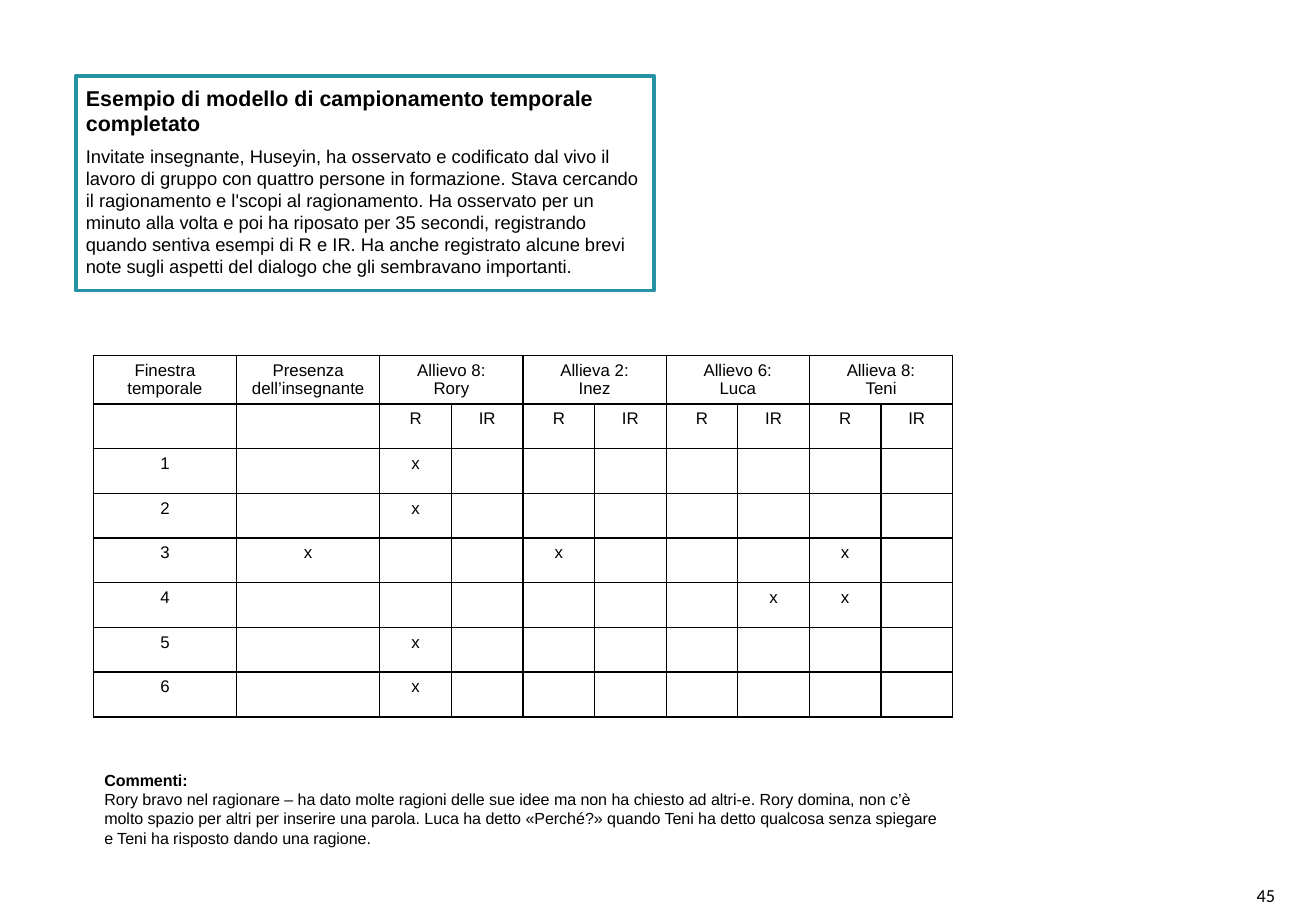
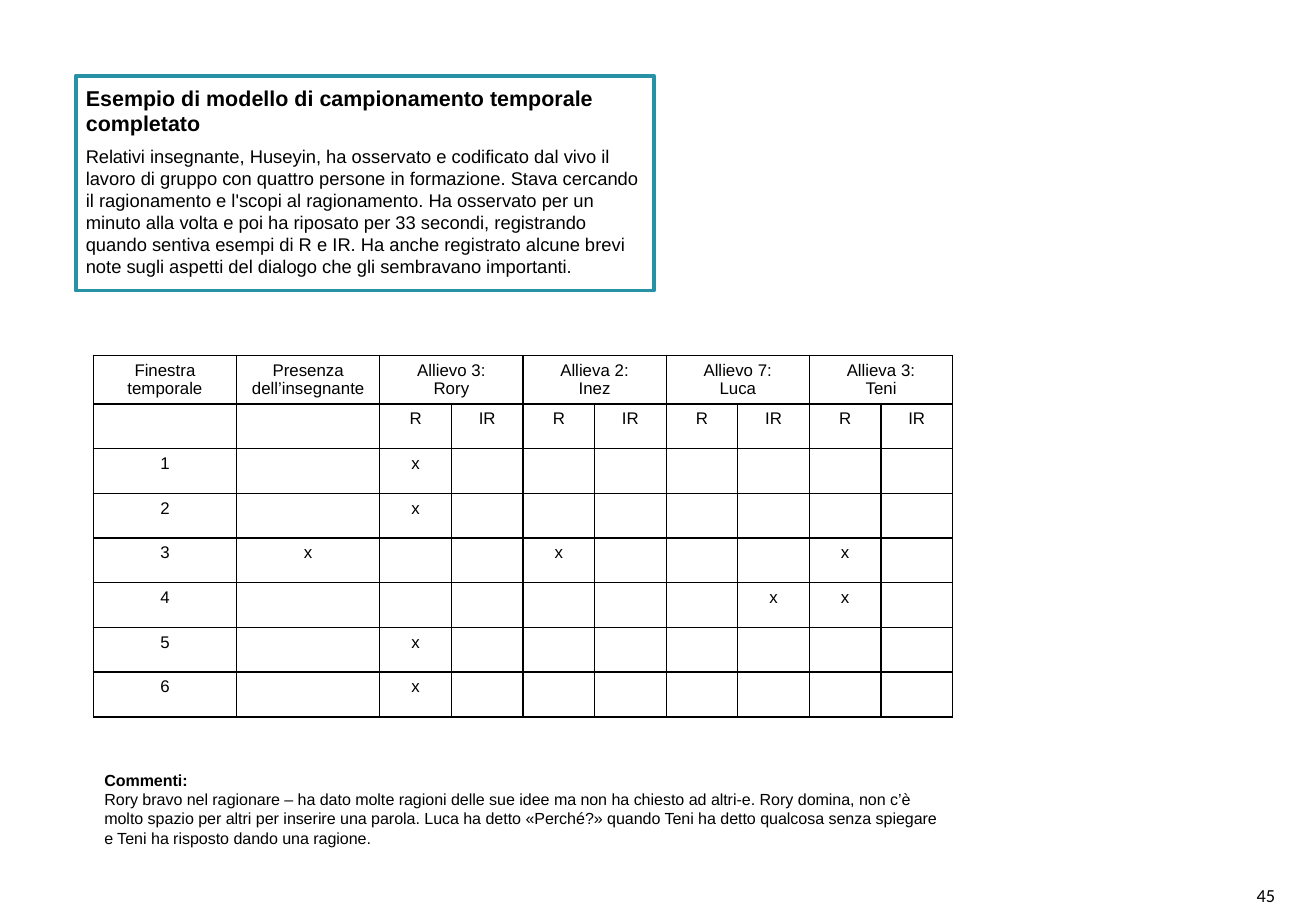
Invitate: Invitate -> Relativi (115, 157)
35: 35 -> 33 (406, 224)
Allievo 8: 8 -> 3 (478, 370)
Allievo 6: 6 -> 7 (765, 370)
Allieva 8: 8 -> 3 (908, 370)
